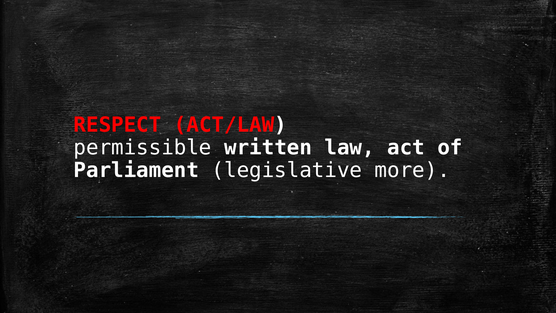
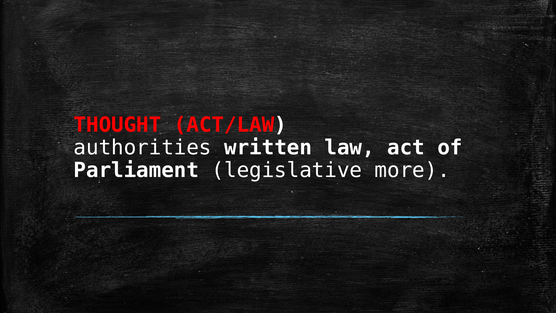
RESPECT: RESPECT -> THOUGHT (118, 125)
permissible: permissible -> authorities (143, 147)
